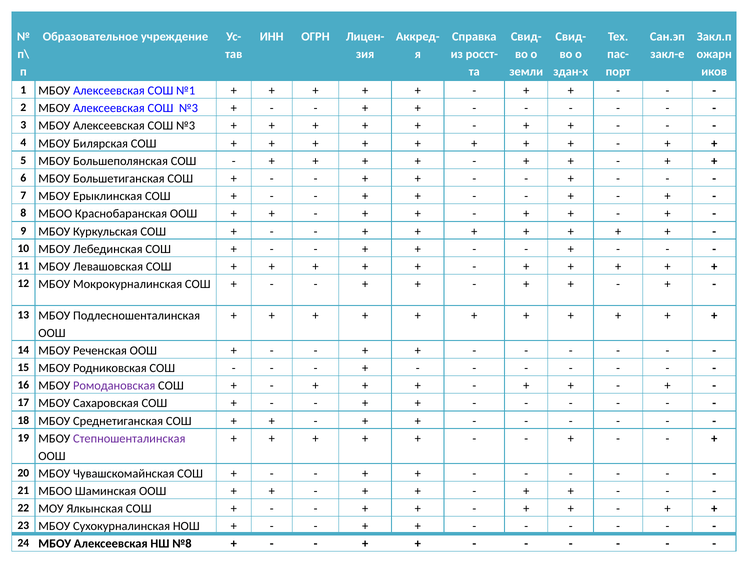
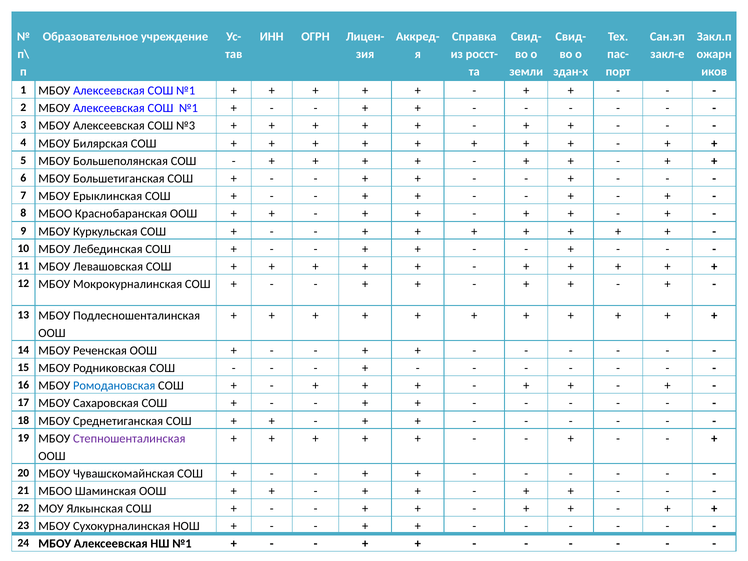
№3: №3 -> №1 (188, 108)
Ромодановская colour: purple -> blue (114, 386)
НШ №8: №8 -> №1 (182, 544)
